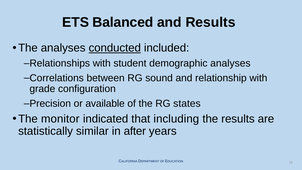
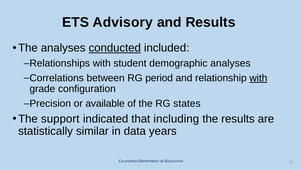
Balanced: Balanced -> Advisory (123, 22)
sound: sound -> period (159, 78)
with underline: none -> present (258, 78)
monitor: monitor -> support (60, 119)
after: after -> data (135, 131)
